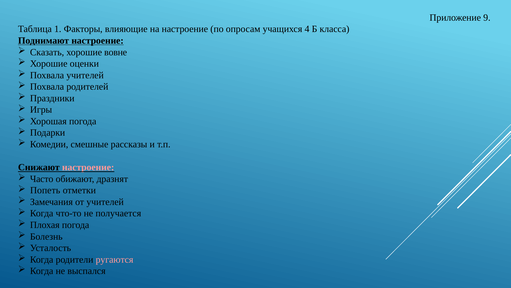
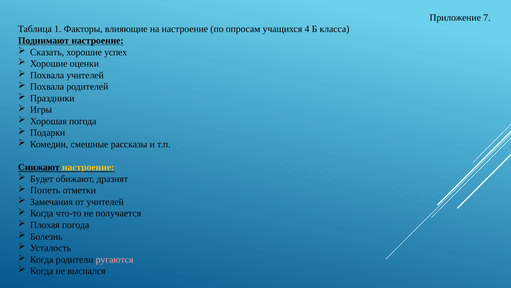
9: 9 -> 7 (487, 18)
вовне: вовне -> успех (116, 52)
настроение colour: pink -> yellow (88, 167)
Часто: Часто -> Будет (42, 179)
